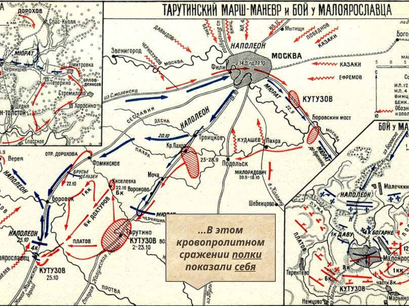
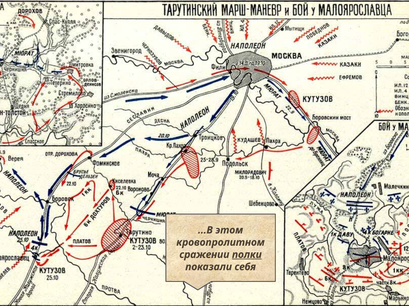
себя underline: present -> none (245, 267)
